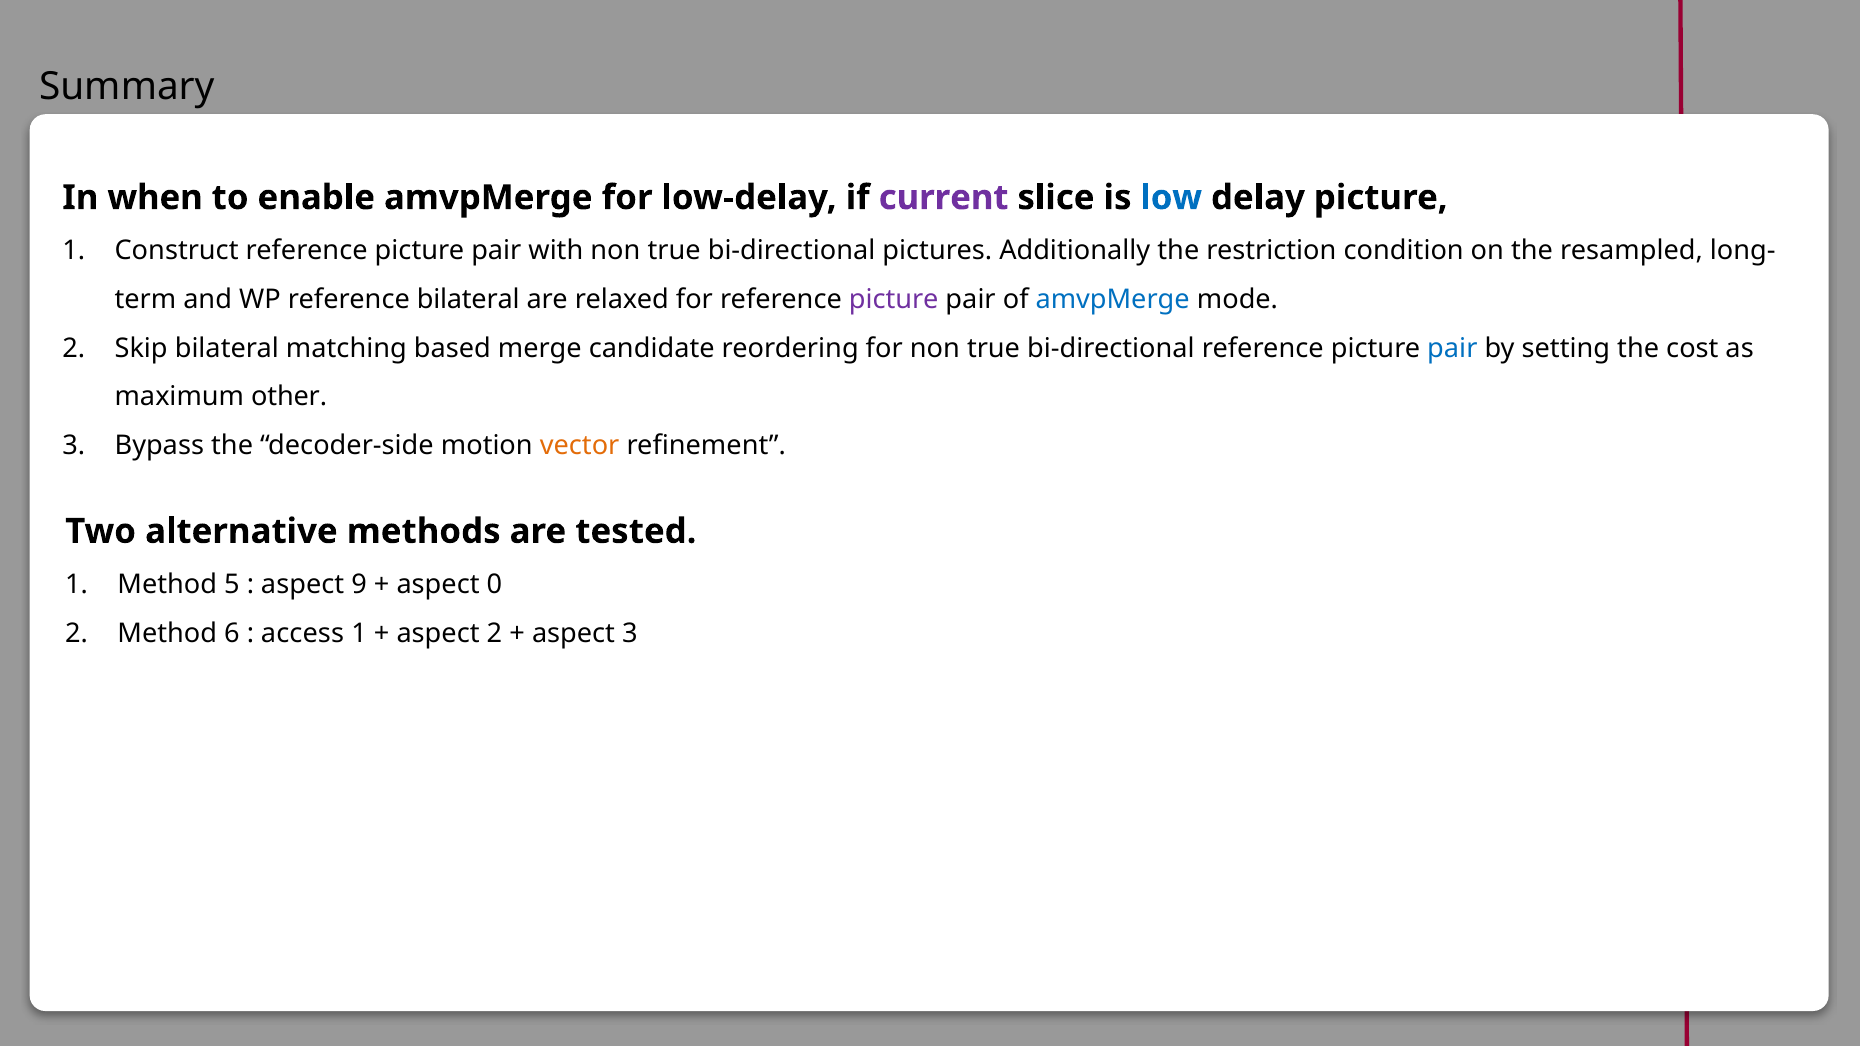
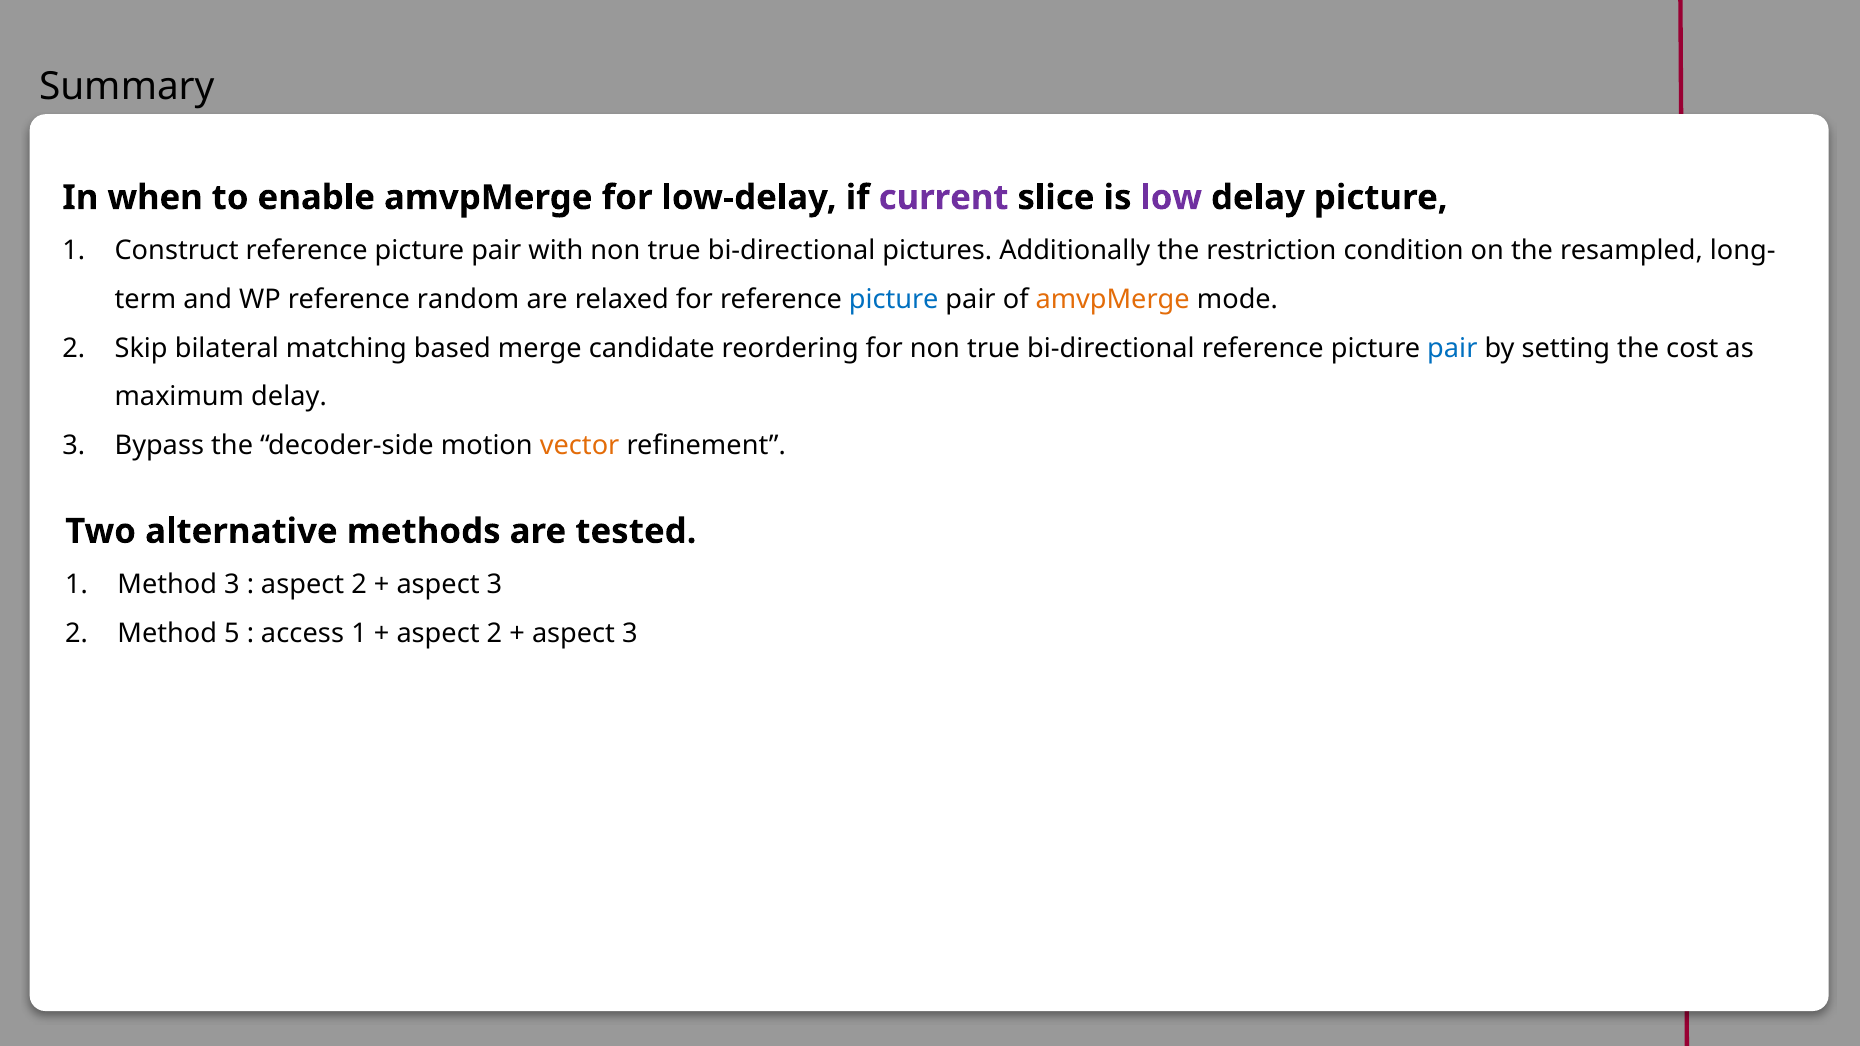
low colour: blue -> purple (1171, 198)
reference bilateral: bilateral -> random (468, 299)
picture colour: purple -> blue (894, 299)
amvpMerge colour: blue -> orange (1113, 299)
maximum other: other -> delay (289, 397)
Method 5: 5 -> 3 (232, 584)
9: 9 -> 2 (359, 584)
0: 0 -> 3 (495, 584)
6: 6 -> 5 (232, 633)
